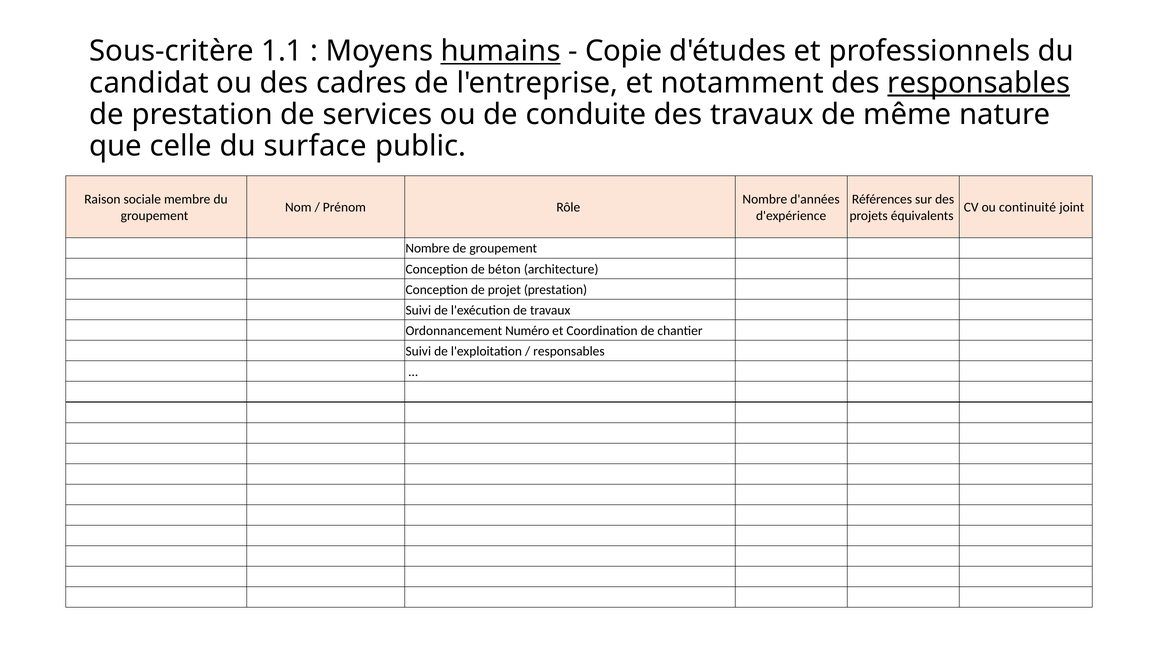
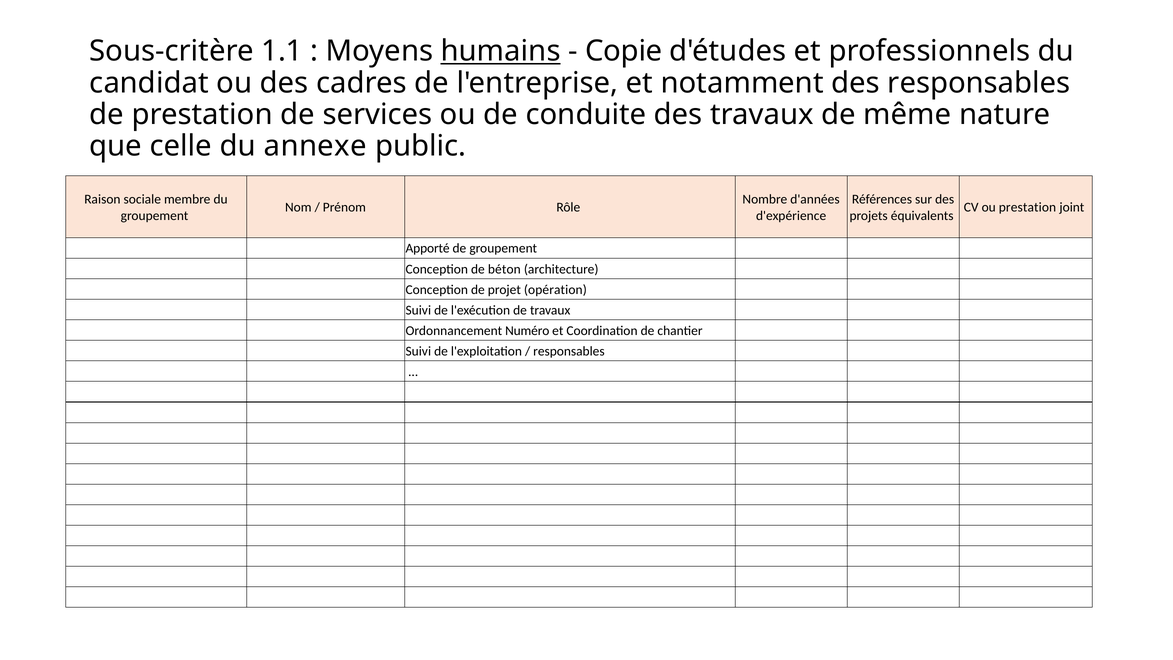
responsables underline: present -> none (979, 83)
surface: surface -> annexe (315, 146)
ou continuité: continuité -> prestation (1027, 207)
Nombre: Nombre -> Apporté (428, 248)
projet prestation: prestation -> opération (555, 290)
